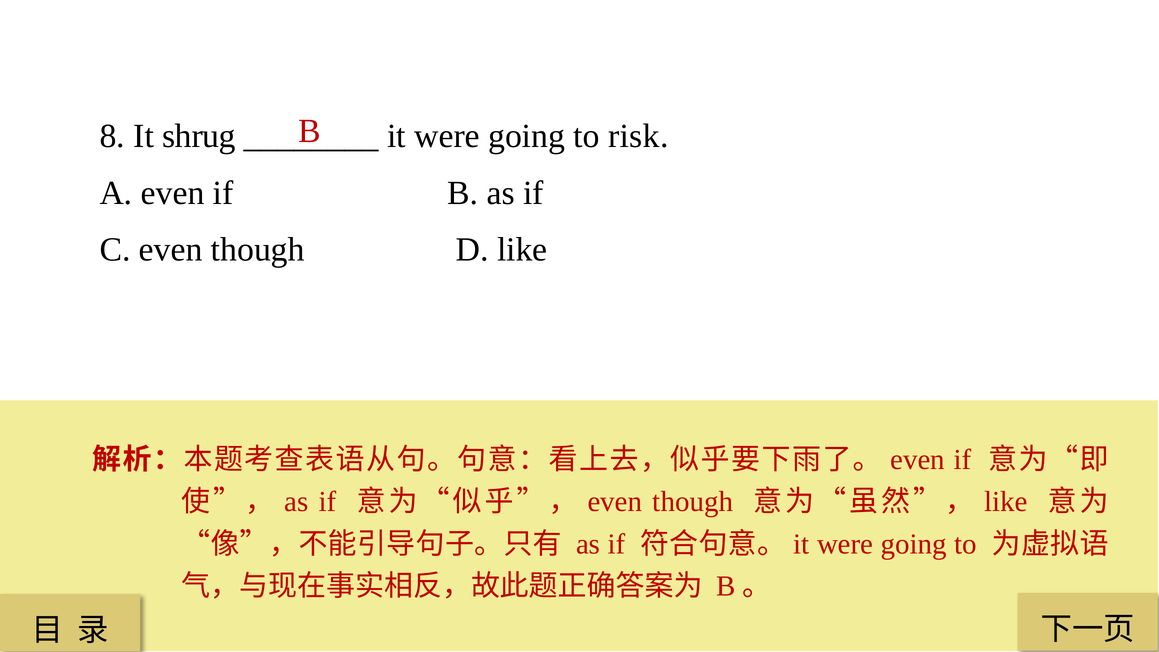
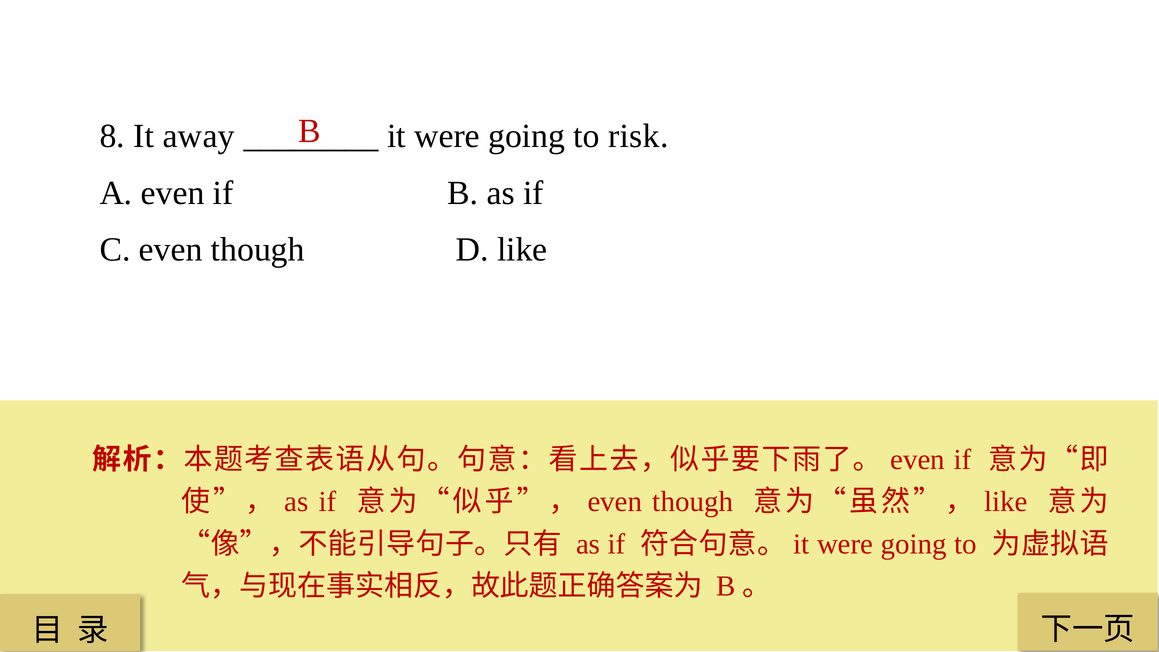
shrug: shrug -> away (199, 136)
